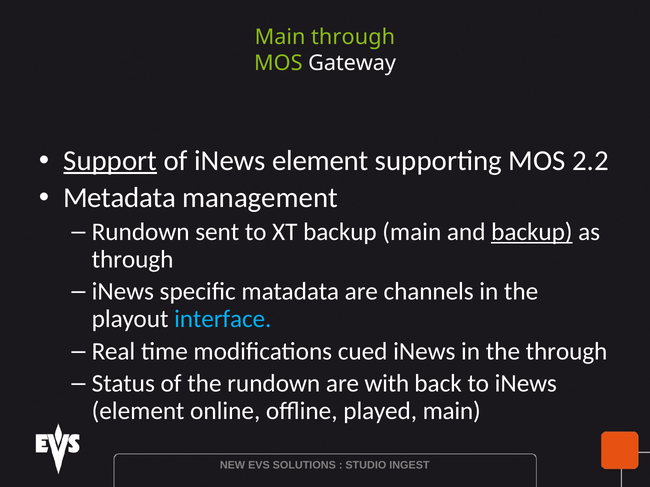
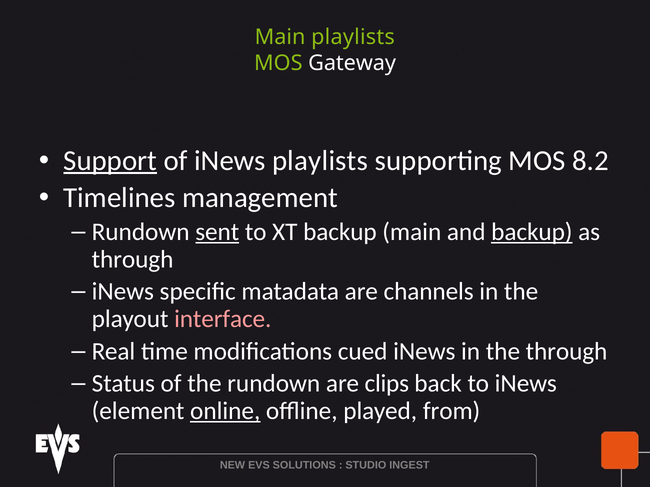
Main through: through -> playlists (353, 37)
of iNews element: element -> playlists (320, 161)
2.2: 2.2 -> 8.2 (590, 161)
Metadata: Metadata -> Timelines (119, 198)
sent underline: none -> present (217, 232)
interface colour: light blue -> pink (223, 319)
with: with -> clips (387, 384)
online underline: none -> present (225, 411)
played main: main -> from (452, 411)
